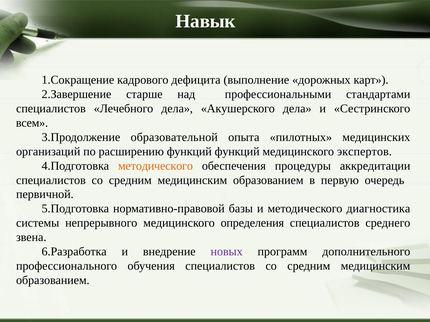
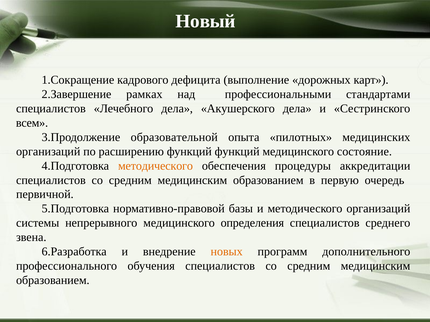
Навык: Навык -> Новый (206, 21)
старше: старше -> рамках (144, 94)
экспертов: экспертов -> состояние (364, 152)
методического диагностика: диагностика -> организаций (378, 209)
новых colour: purple -> orange (227, 252)
